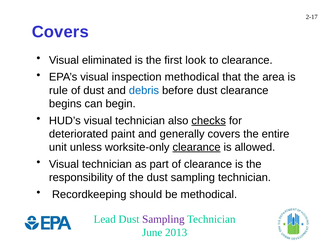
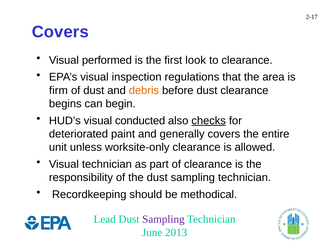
eliminated: eliminated -> performed (107, 60)
inspection methodical: methodical -> regulations (192, 77)
rule: rule -> firm (58, 90)
debris colour: blue -> orange (144, 90)
HUD’s visual technician: technician -> conducted (140, 121)
clearance underline: present -> none (197, 147)
